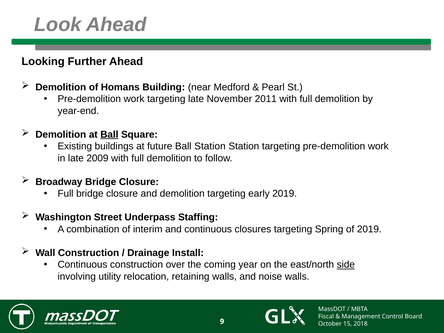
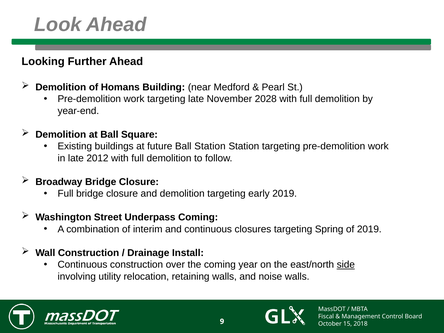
2011: 2011 -> 2028 (266, 99)
Ball underline: present -> none (109, 135)
2009: 2009 -> 2012 (97, 158)
Underpass Staffing: Staffing -> Coming (198, 217)
